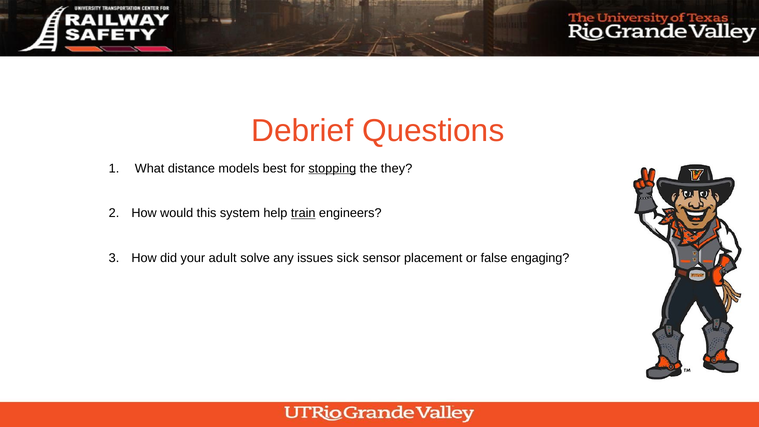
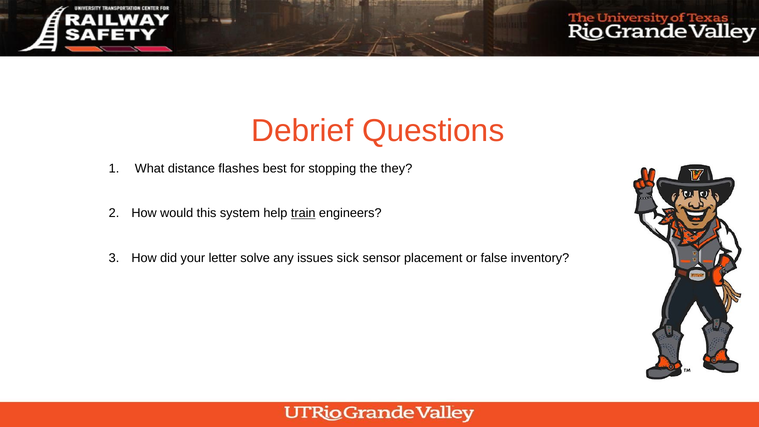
models: models -> flashes (239, 168)
stopping underline: present -> none (332, 168)
adult: adult -> letter (223, 258)
engaging: engaging -> inventory (540, 258)
